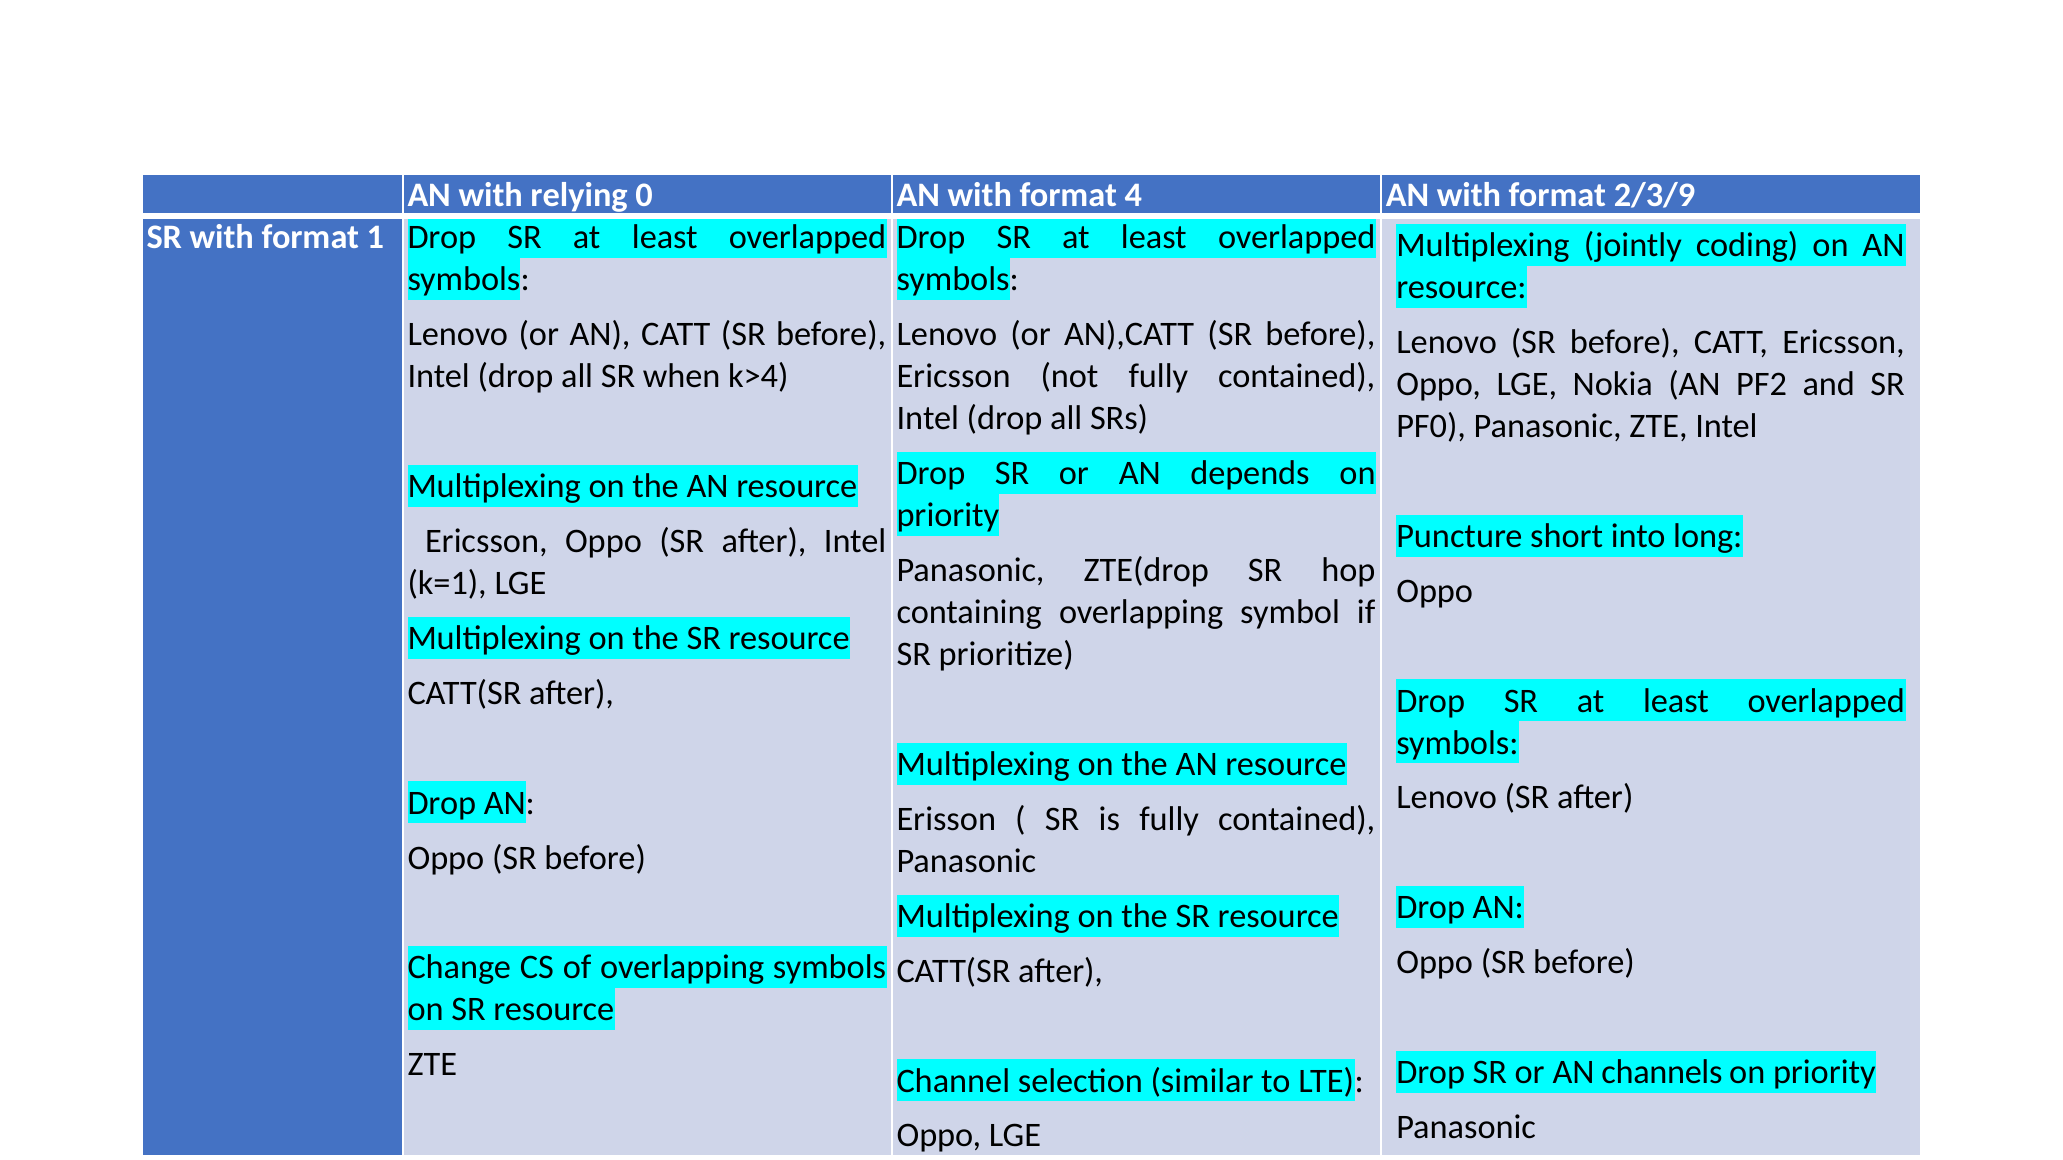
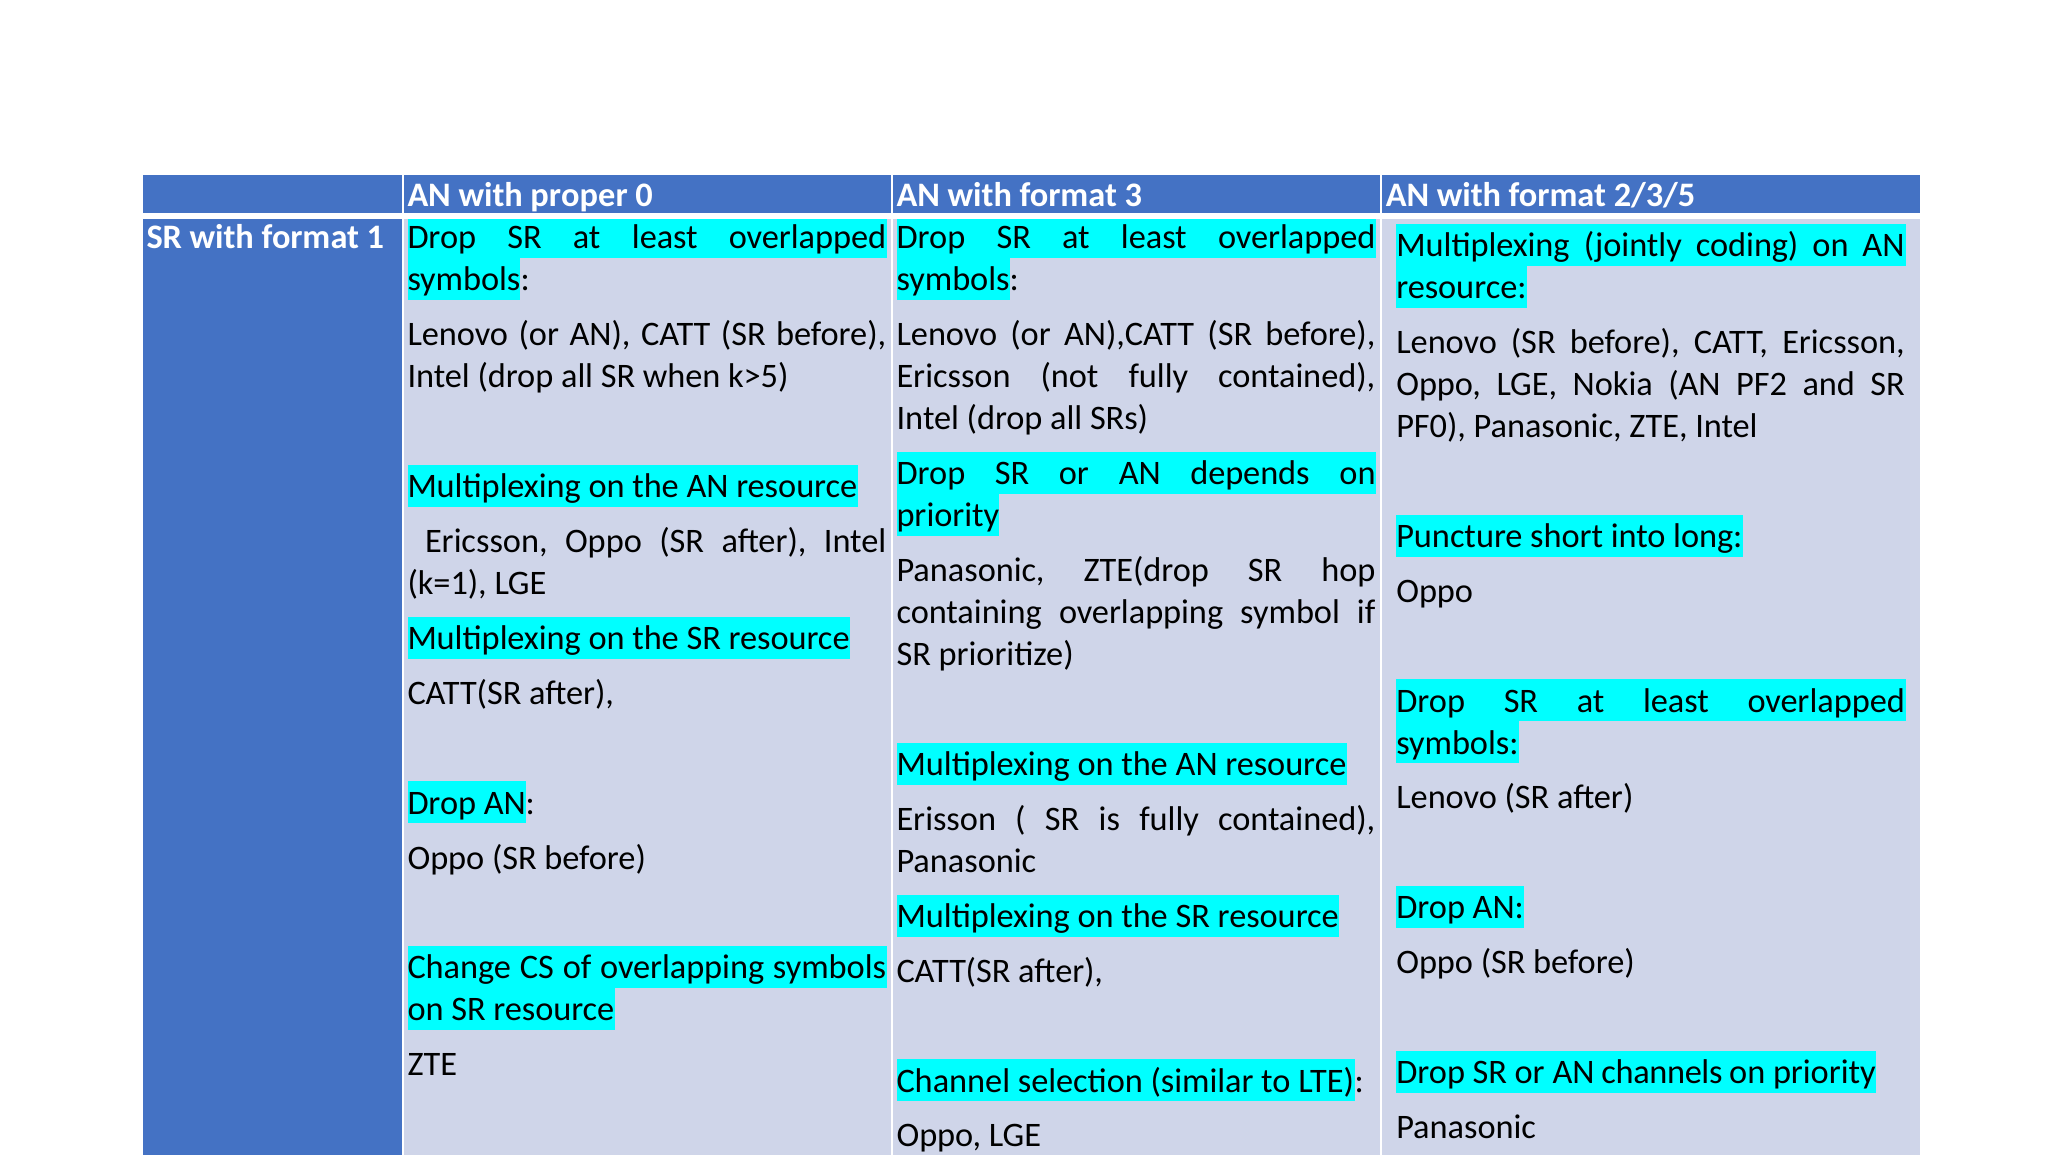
relying: relying -> proper (579, 195)
4: 4 -> 3 (1133, 195)
2/3/9: 2/3/9 -> 2/3/5 (1655, 195)
k>4: k>4 -> k>5 (758, 376)
